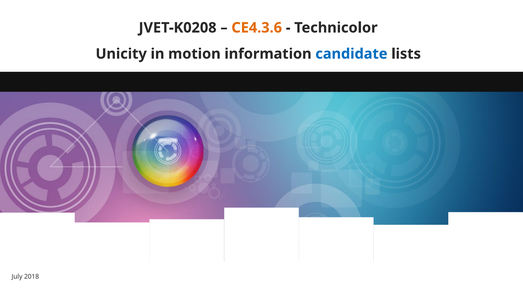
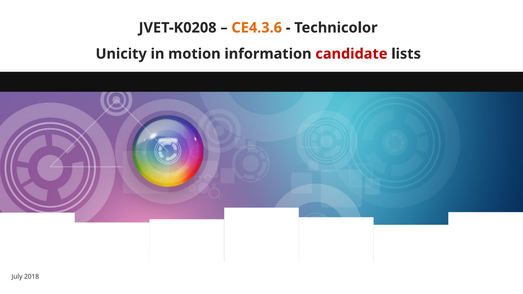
candidate colour: blue -> red (351, 54)
